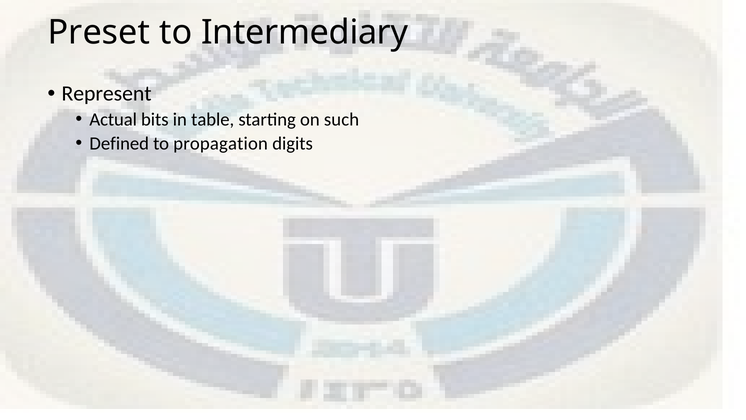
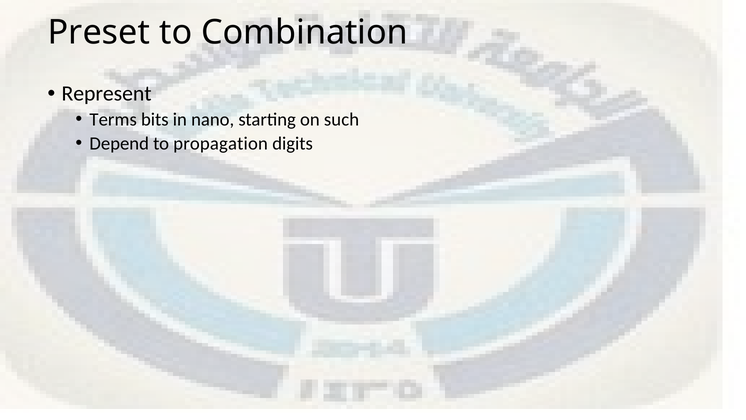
Intermediary: Intermediary -> Combination (305, 32)
Actual: Actual -> Terms (113, 119)
table: table -> nano (213, 119)
Defined: Defined -> Depend (119, 143)
